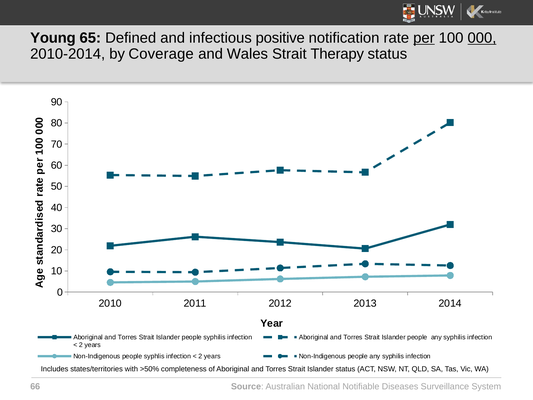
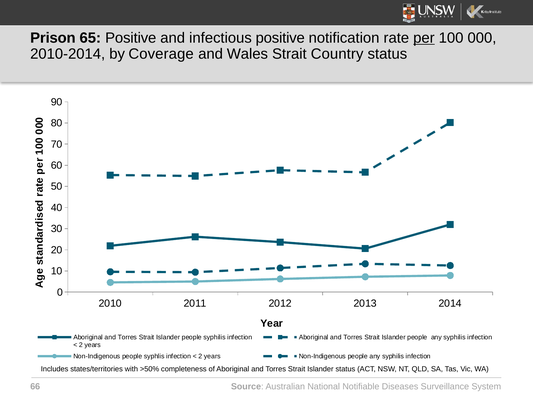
Young: Young -> Prison (53, 38)
65 Defined: Defined -> Positive (131, 38)
000 underline: present -> none (482, 38)
Therapy: Therapy -> Country (337, 54)
